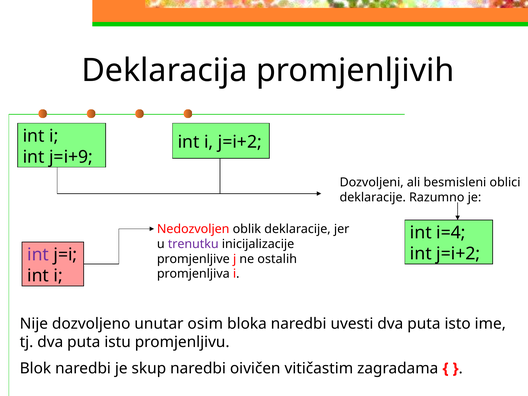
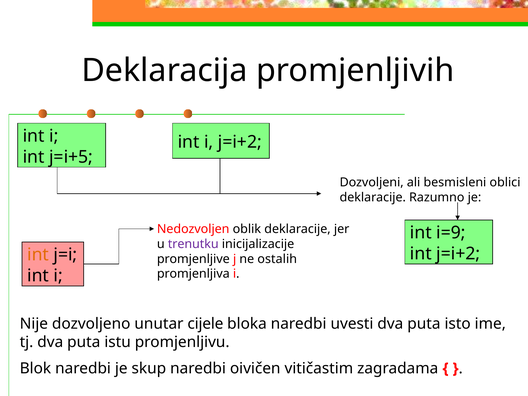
j=i+9: j=i+9 -> j=i+5 (71, 157)
i=4: i=4 -> i=9 (451, 233)
int colour: purple -> orange (38, 255)
osim: osim -> cijele (205, 324)
